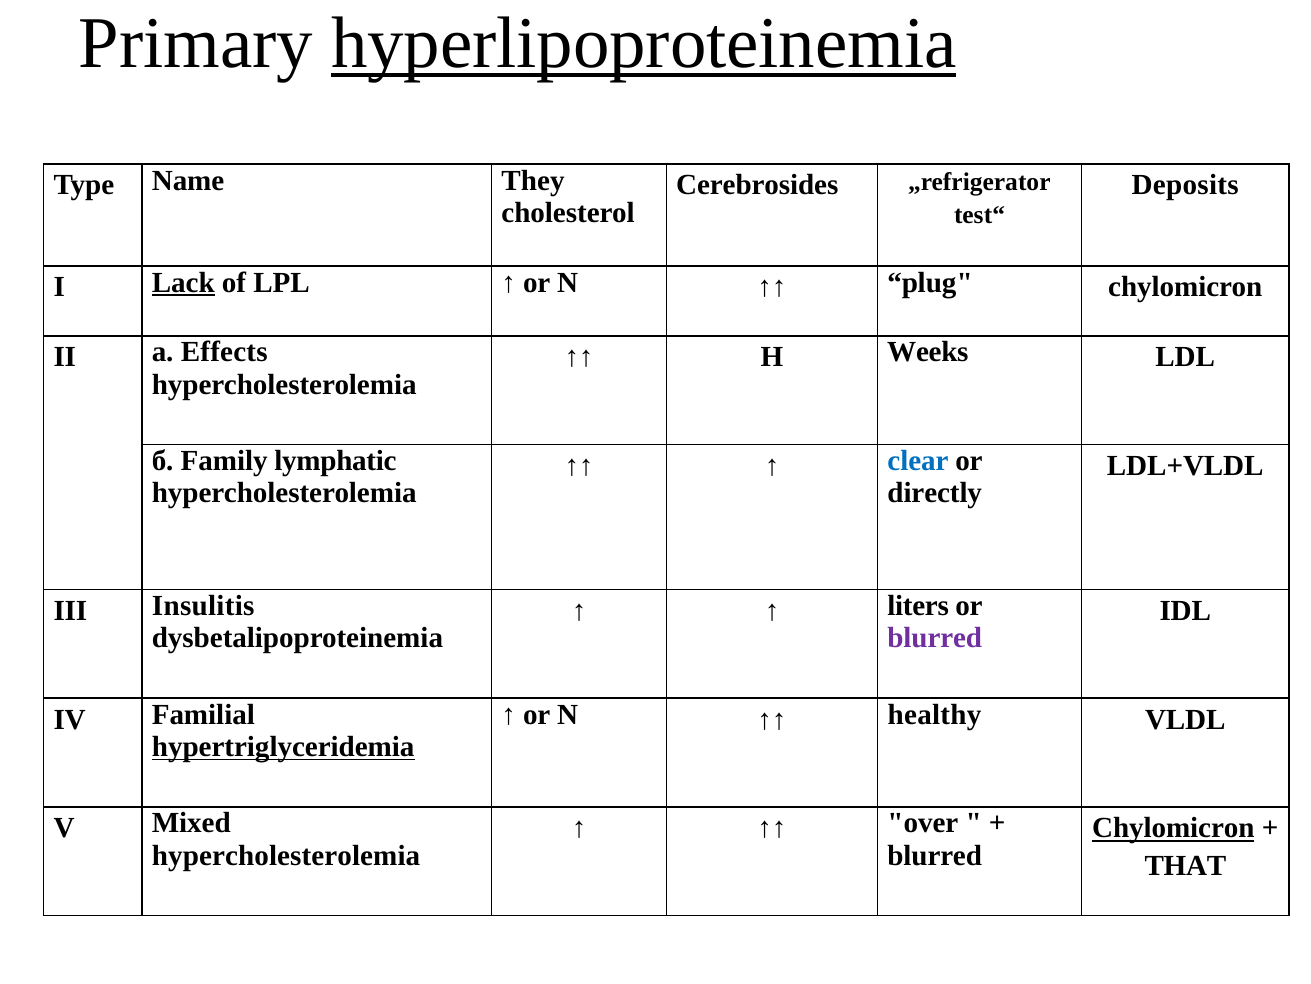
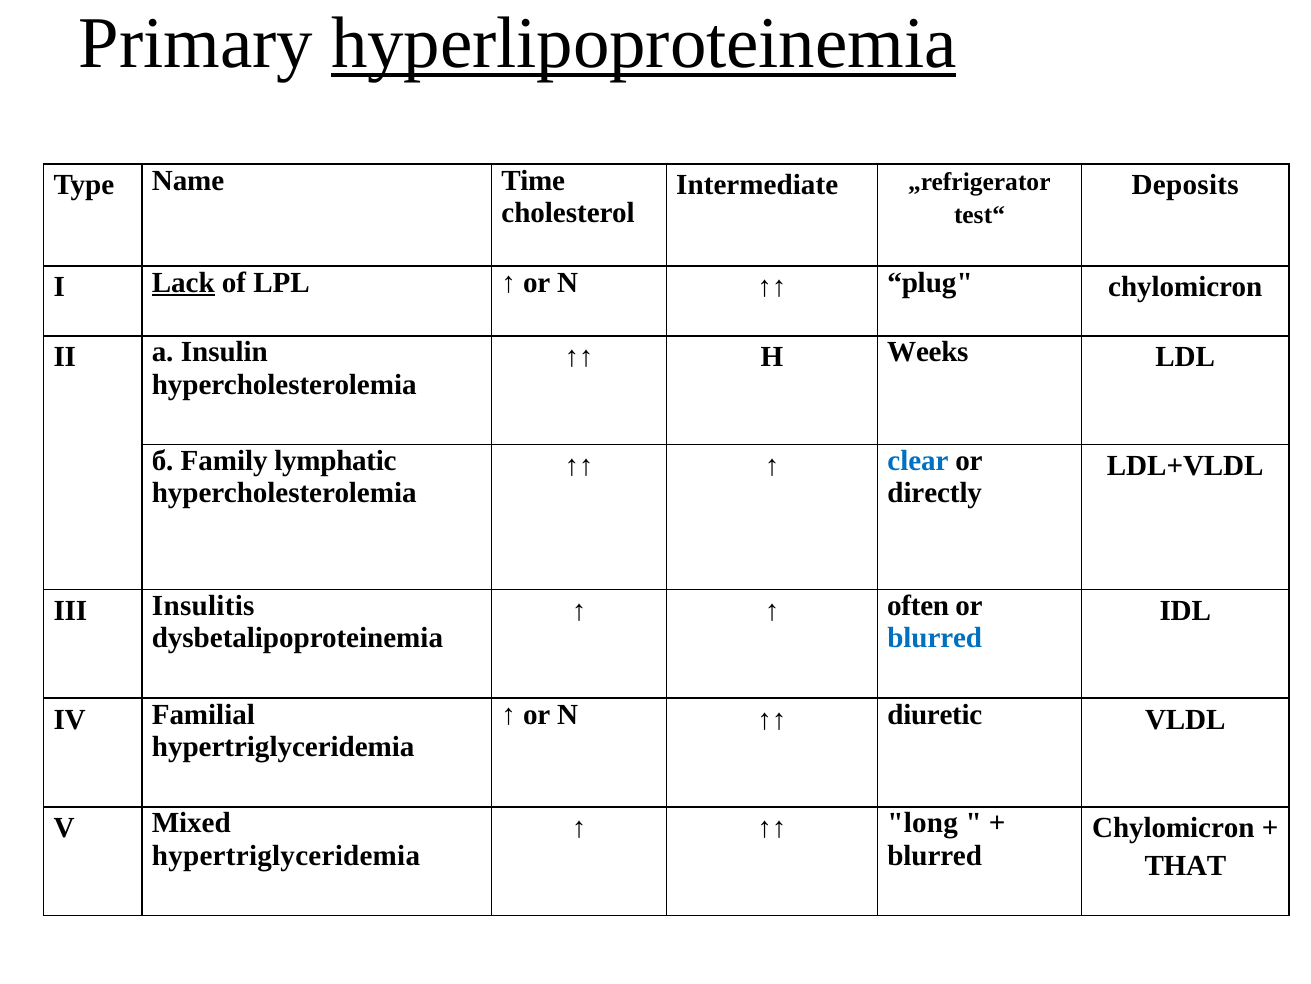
They: They -> Time (533, 180)
Cerebrosides: Cerebrosides -> Intermediate (757, 185)
Effects: Effects -> Insulin (224, 352)
liters: liters -> often (918, 605)
blurred colour: purple -> blue (935, 638)
healthy: healthy -> diuretic (935, 714)
hypertriglyceridemia underline: present -> none (283, 746)
over: over -> long (923, 823)
Chylomicron underline: present -> none (1173, 828)
hypercholesterolemia: hypercholesterolemia -> hypertriglyceridemia (286, 855)
